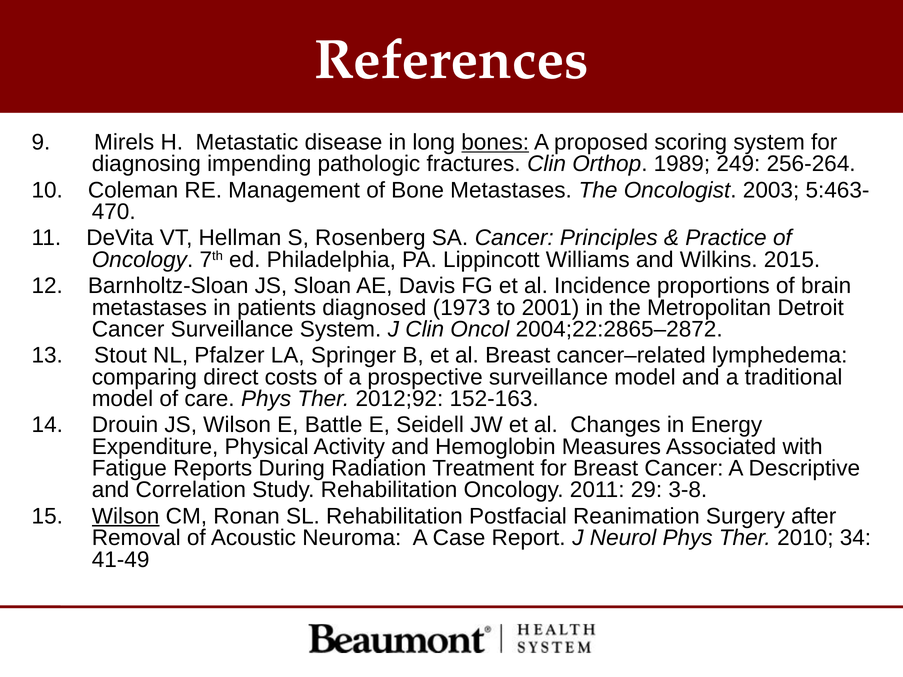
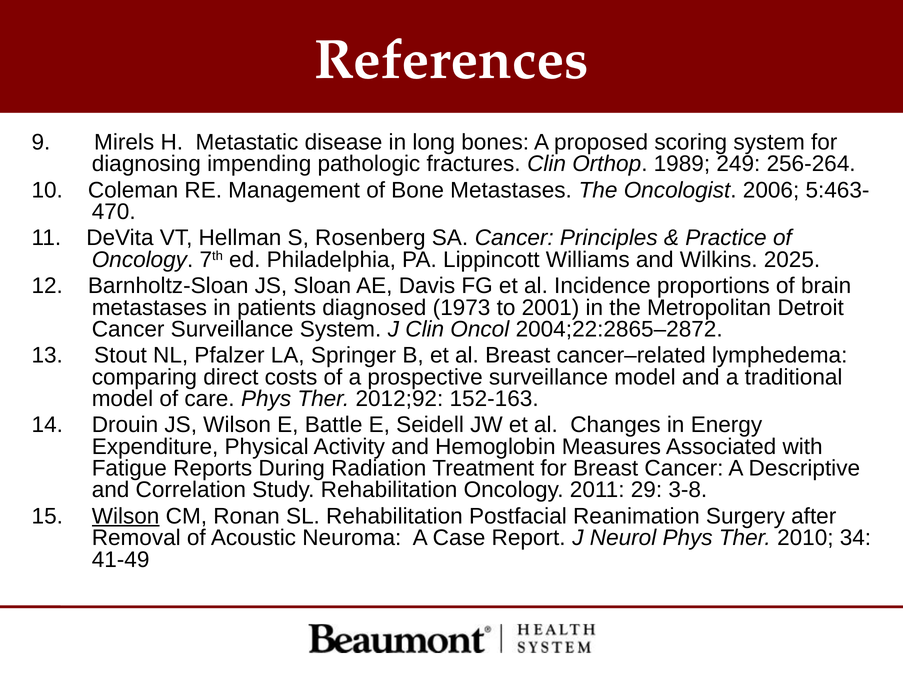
bones underline: present -> none (495, 142)
2003: 2003 -> 2006 (771, 190)
2015: 2015 -> 2025 (792, 260)
